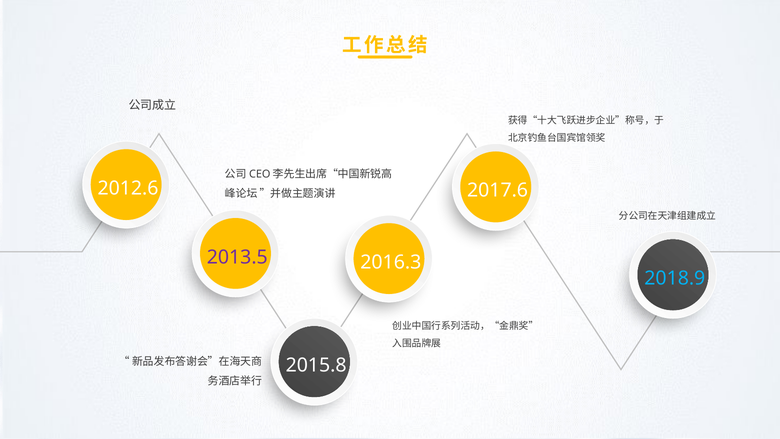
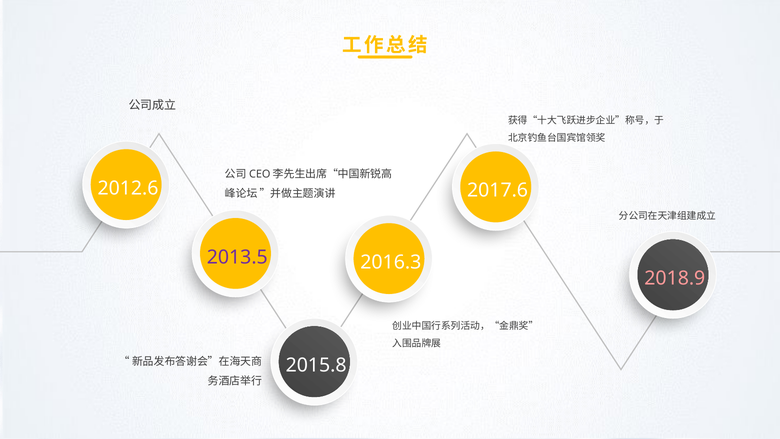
2018.9 colour: light blue -> pink (675, 278)
